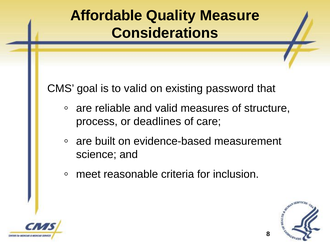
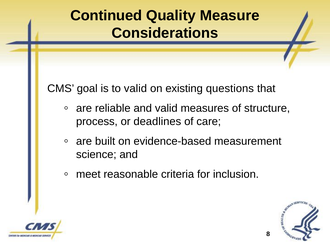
Affordable: Affordable -> Continued (106, 16)
password: password -> questions (230, 89)
